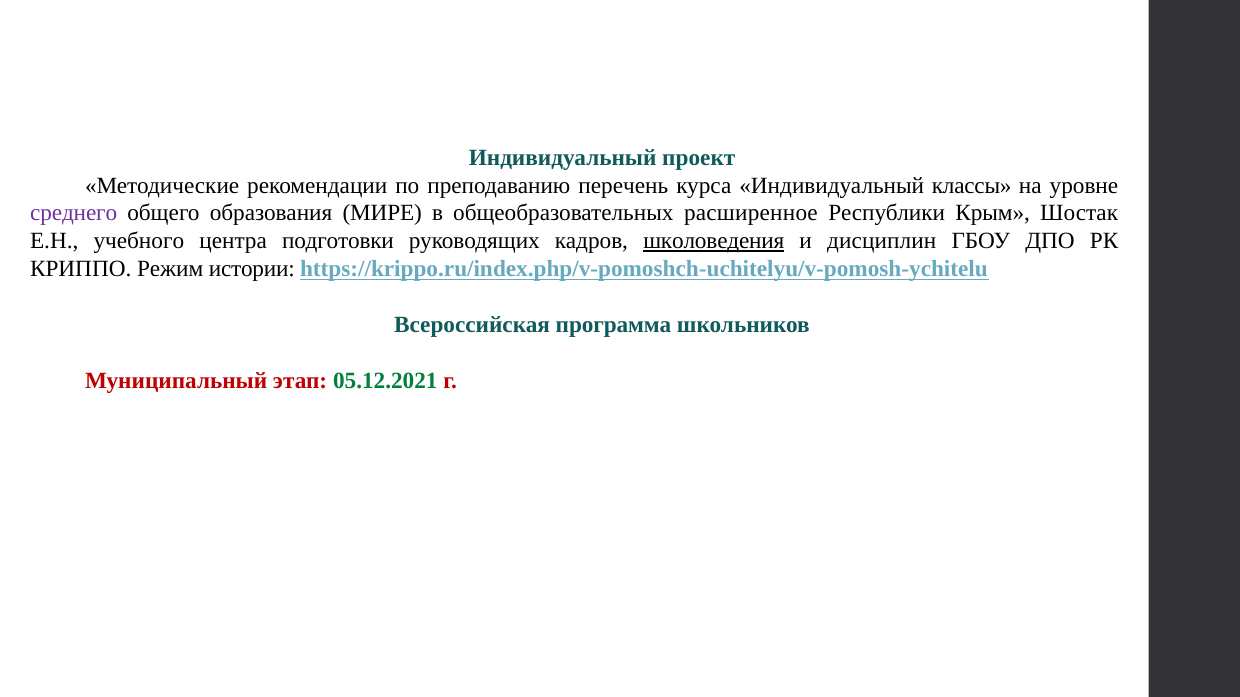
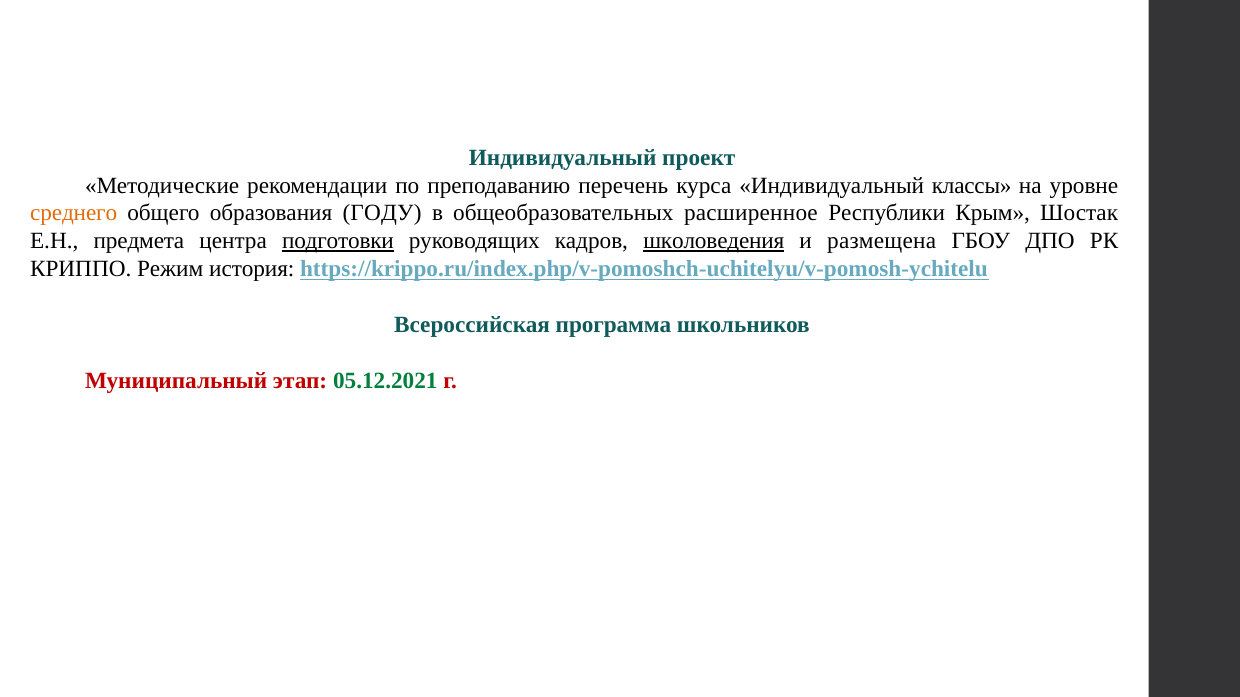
среднего colour: purple -> orange (74, 213)
МИРЕ: МИРЕ -> ГОДУ (382, 213)
учебного: учебного -> предмета (139, 241)
подготовки underline: none -> present (338, 241)
дисциплин: дисциплин -> размещена (882, 241)
истории: истории -> история (252, 269)
